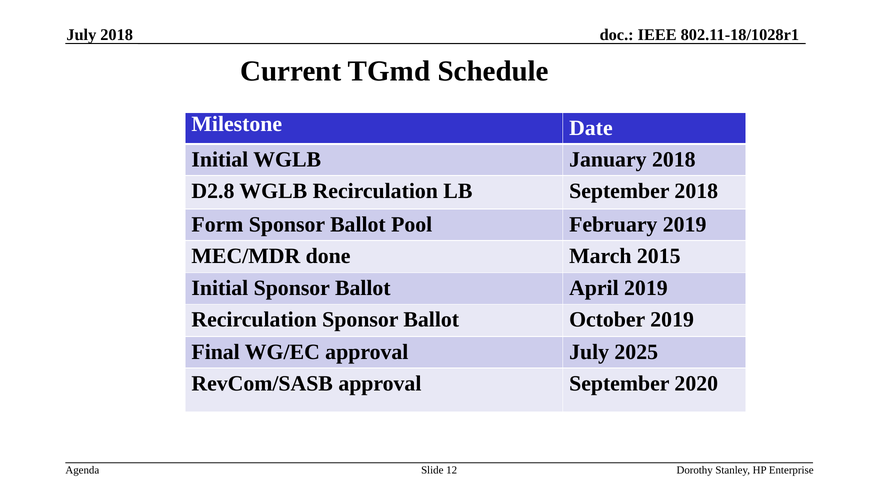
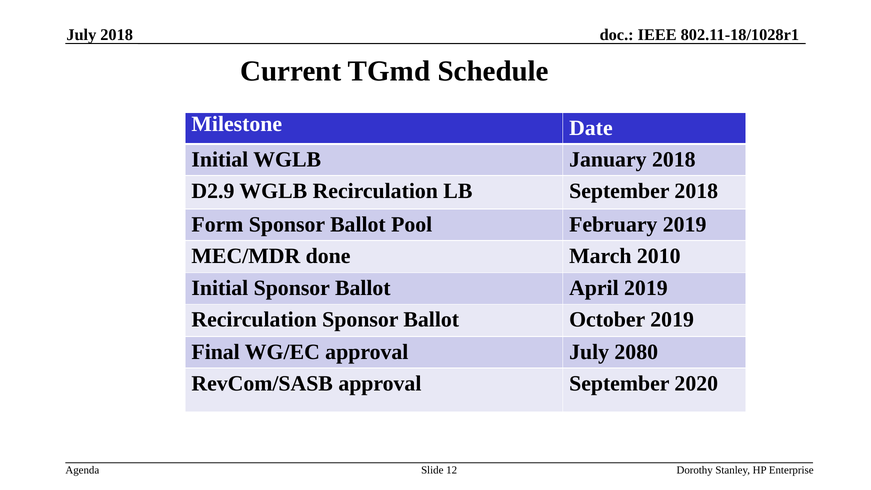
D2.8: D2.8 -> D2.9 (213, 191)
2015: 2015 -> 2010 (659, 256)
2025: 2025 -> 2080 (636, 352)
